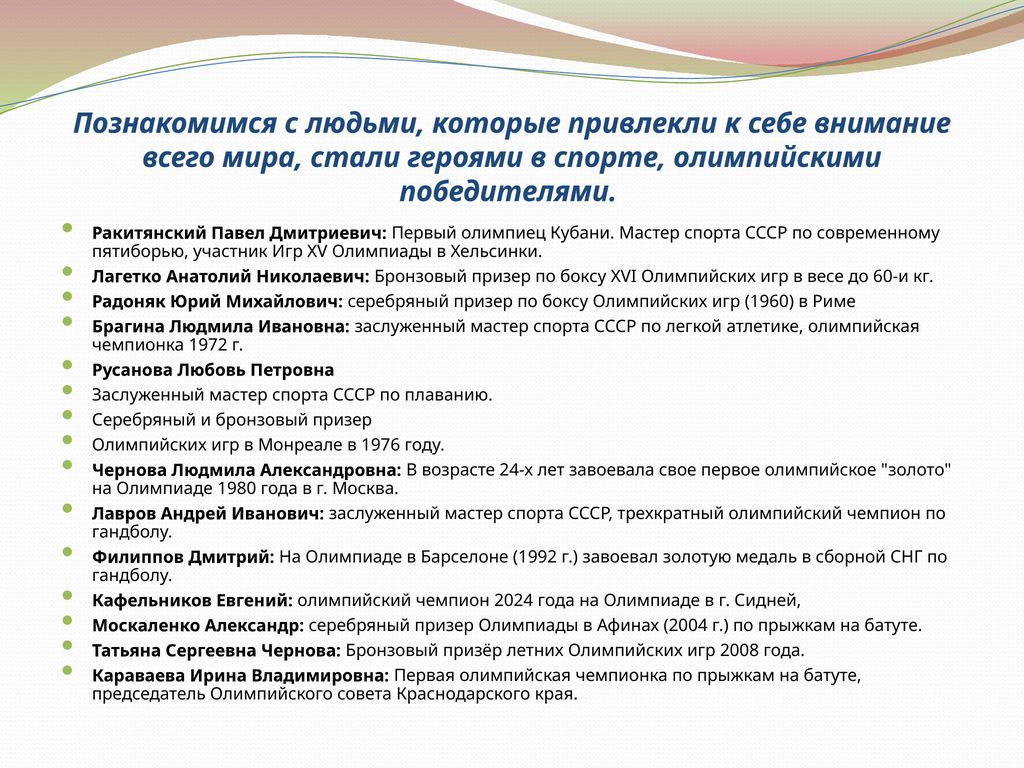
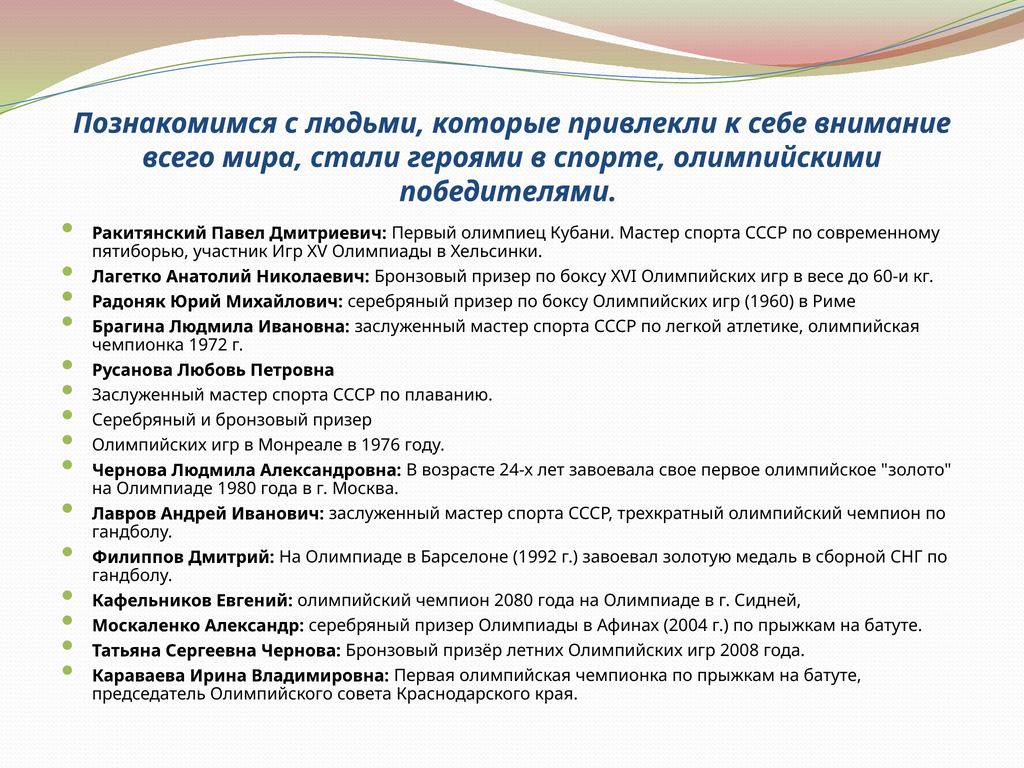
2024: 2024 -> 2080 (514, 601)
